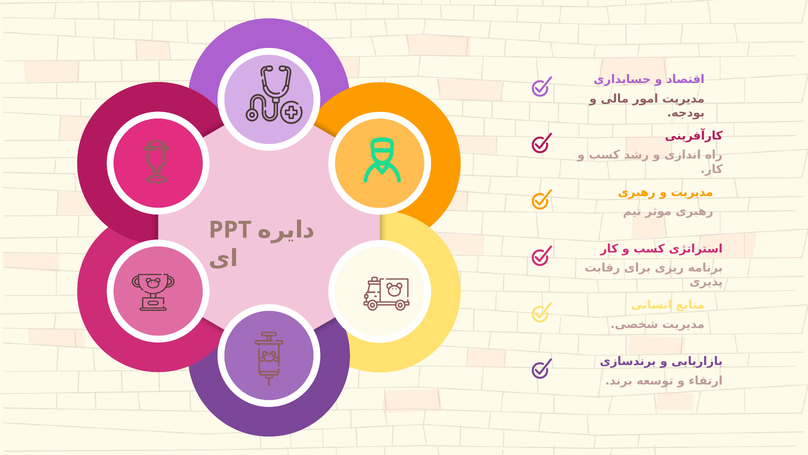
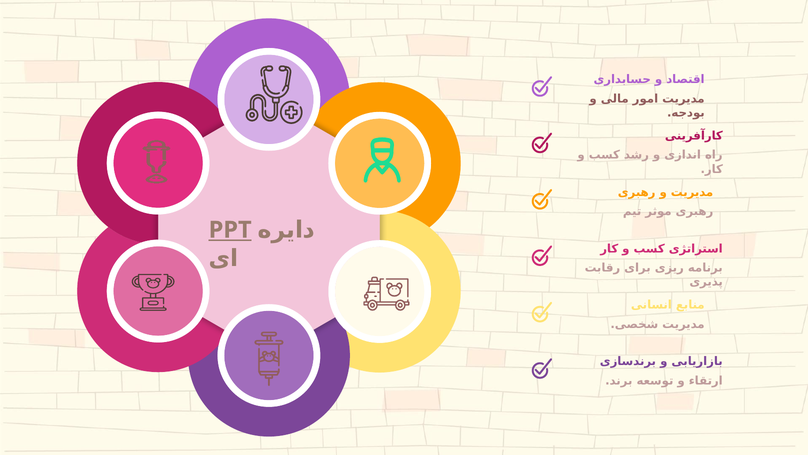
PPT underline: none -> present (230, 230)
